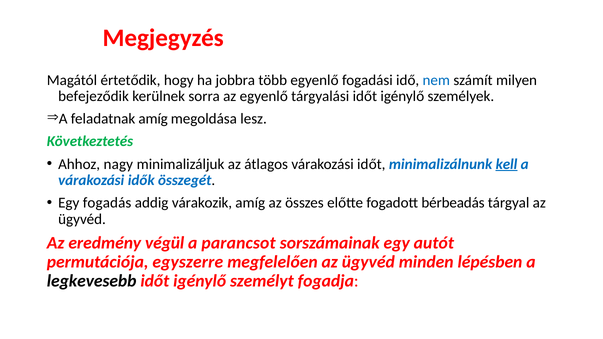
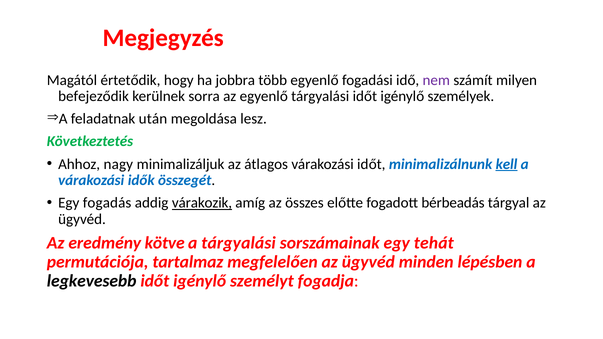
nem colour: blue -> purple (436, 80)
feladatnak amíg: amíg -> után (153, 119)
várakozik underline: none -> present (202, 203)
végül: végül -> kötve (165, 243)
a parancsot: parancsot -> tárgyalási (239, 243)
autót: autót -> tehát (434, 243)
egyszerre: egyszerre -> tartalmaz (188, 262)
